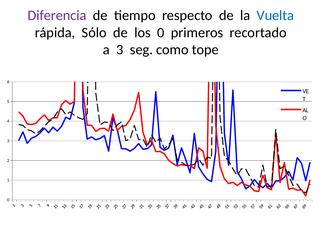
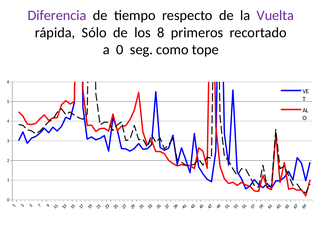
Vuelta colour: blue -> purple (275, 15)
los 0: 0 -> 8 (161, 32)
a 3: 3 -> 0 (120, 50)
